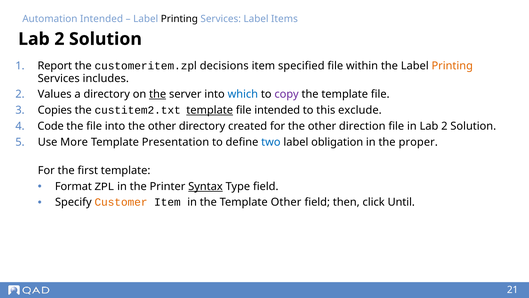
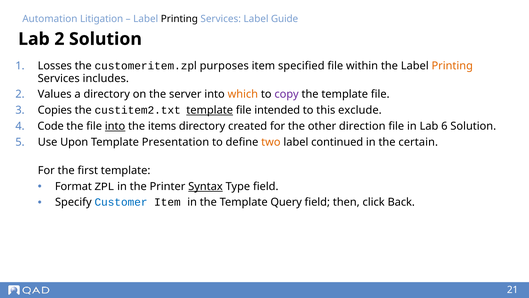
Automation Intended: Intended -> Litigation (102, 19)
Items: Items -> Guide (285, 19)
Report: Report -> Losses (55, 66)
decisions: decisions -> purposes (224, 66)
the underline: present -> none (158, 94)
which colour: blue -> orange (243, 94)
into underline: none -> present (115, 126)
other: other -> items (162, 126)
in Lab 2: 2 -> 6 (444, 126)
More: More -> Upon (74, 142)
two colour: blue -> orange (271, 142)
obligation: obligation -> continued (337, 142)
proper: proper -> certain (418, 142)
Customer colour: orange -> blue (121, 202)
Template Other: Other -> Query (286, 202)
Until: Until -> Back (401, 202)
